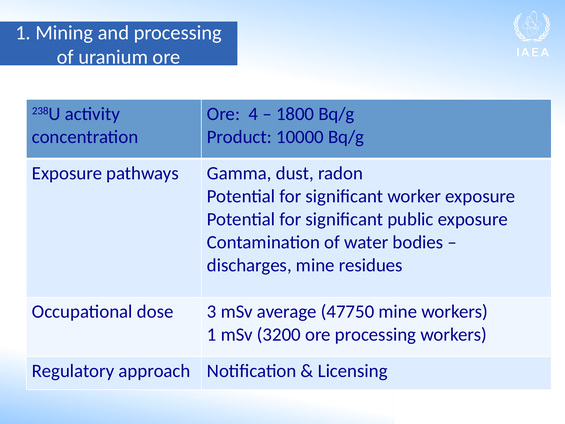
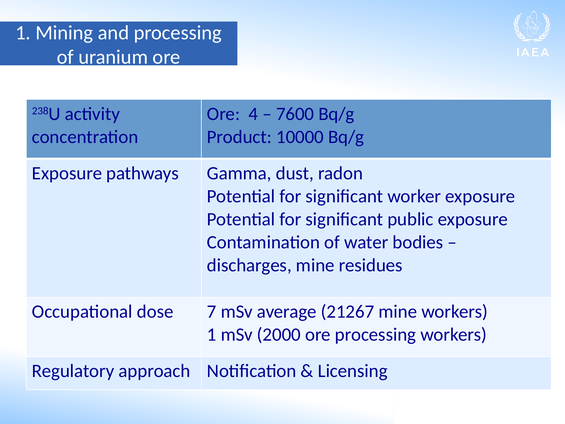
1800: 1800 -> 7600 (295, 114)
3: 3 -> 7 (212, 312)
47750: 47750 -> 21267 (348, 312)
3200: 3200 -> 2000 (279, 335)
